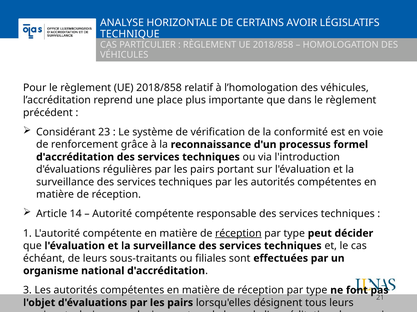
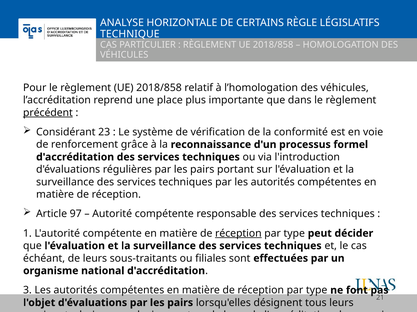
AVOIR: AVOIR -> RÈGLE (302, 23)
précédent underline: none -> present (48, 113)
14: 14 -> 97 (76, 214)
